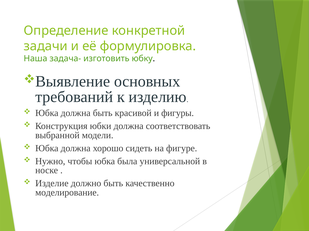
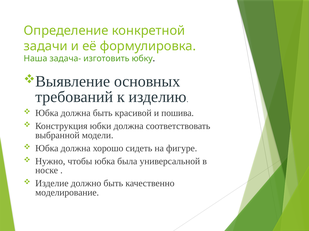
фигуры: фигуры -> пошива (178, 113)
